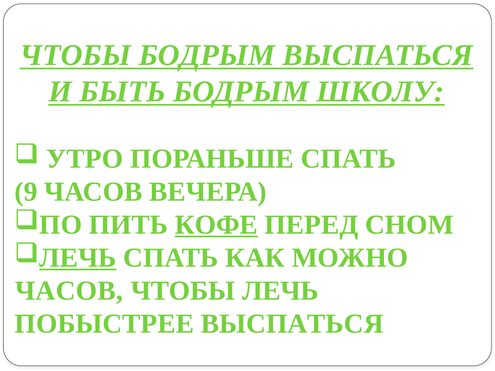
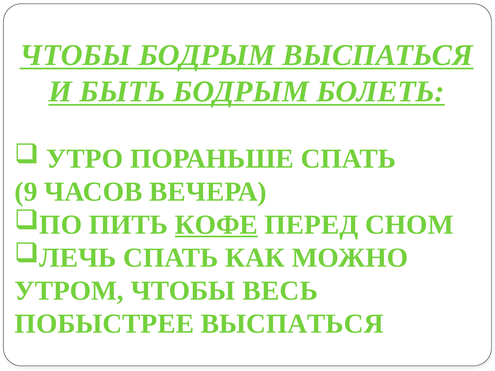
ШКОЛУ: ШКОЛУ -> БОЛЕТЬ (380, 92)
ЛЕЧЬ underline: present -> none (78, 258)
ЧАСОВ: ЧАСОВ -> УТРОМ (69, 291)
ЧТОБЫ ЛЕЧЬ: ЛЕЧЬ -> ВЕСЬ (280, 291)
